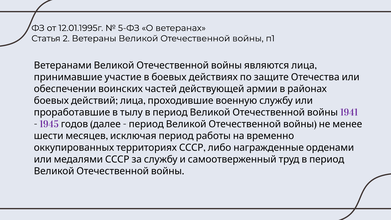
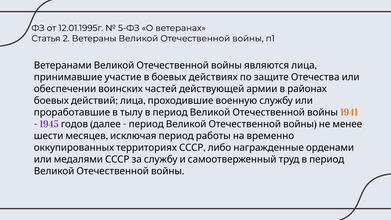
1941 colour: purple -> orange (349, 112)
